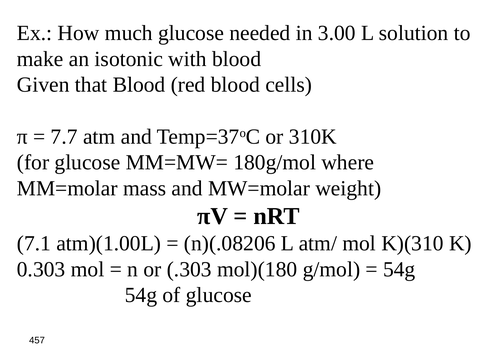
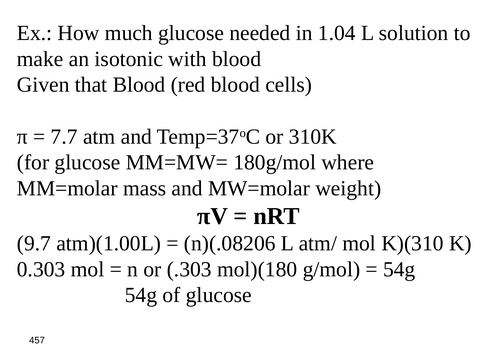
3.00: 3.00 -> 1.04 (337, 33)
7.1: 7.1 -> 9.7 (34, 243)
